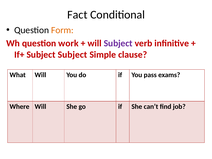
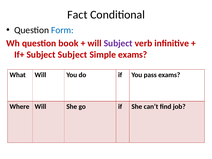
Form colour: orange -> blue (62, 30)
work: work -> book (68, 43)
Simple clause: clause -> exams (133, 55)
